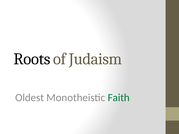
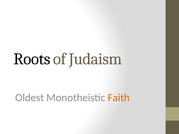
Faith colour: green -> orange (119, 98)
